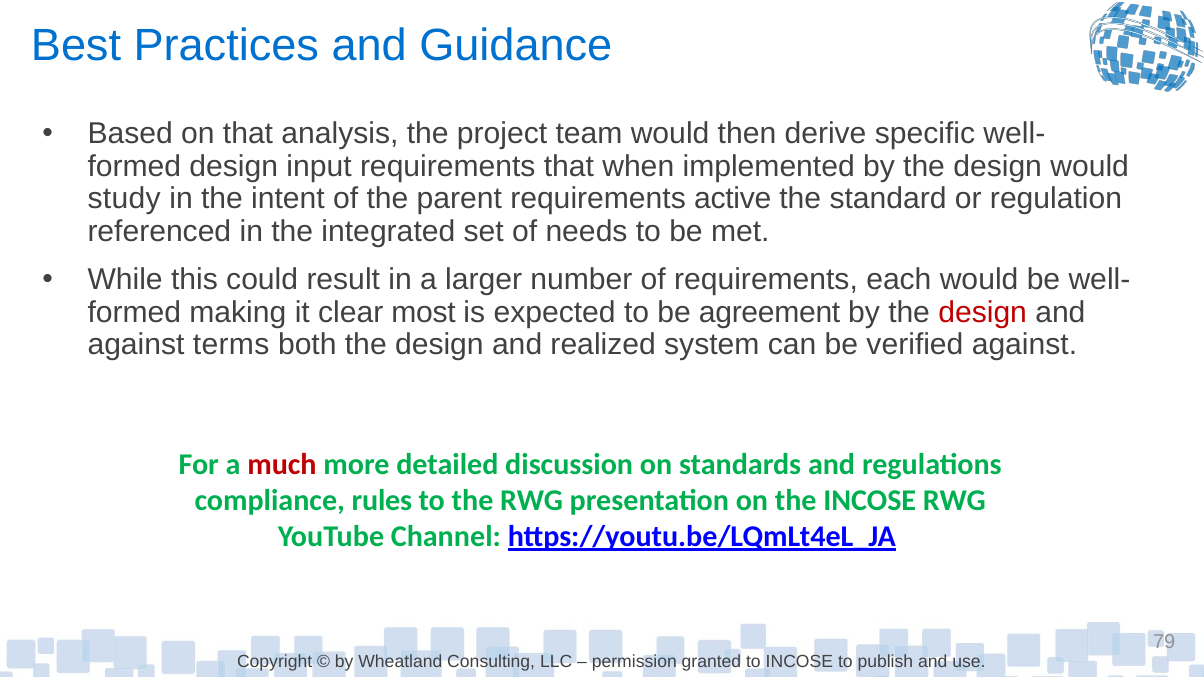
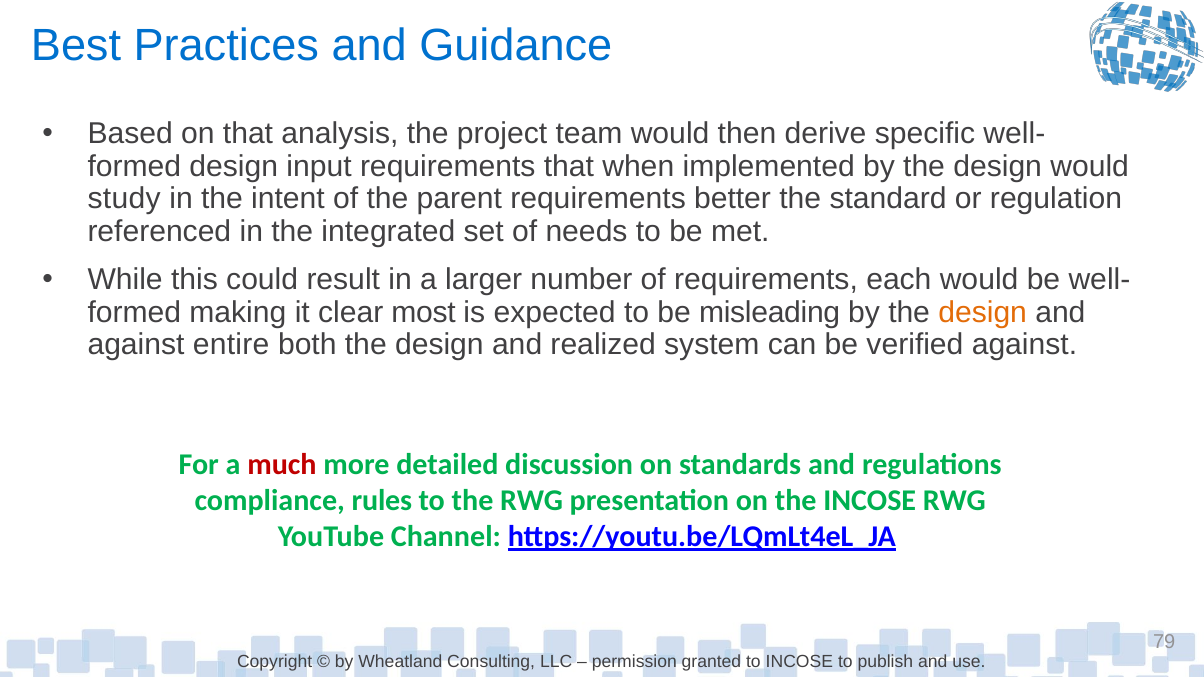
active: active -> better (733, 199)
agreement: agreement -> misleading (770, 312)
design colour: red -> orange (983, 312)
terms: terms -> entire (231, 345)
